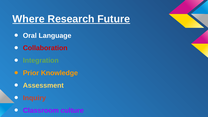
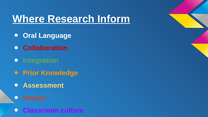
Future: Future -> Inform (114, 19)
